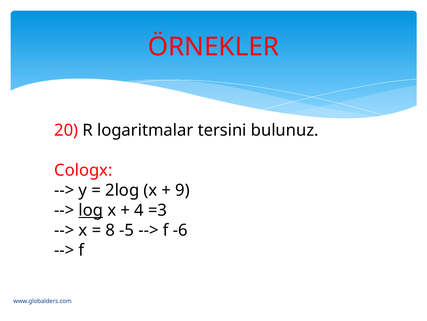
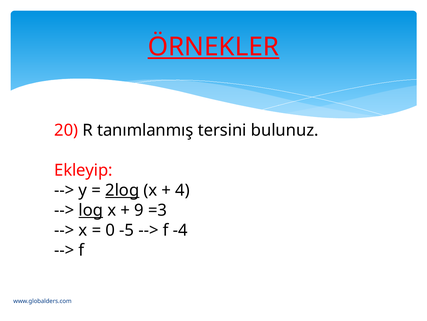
ÖRNEKLER underline: none -> present (213, 47)
logaritmalar: logaritmalar -> tanımlanmış (145, 130)
Cologx: Cologx -> Ekleyip (83, 170)
2log underline: none -> present (122, 190)
9: 9 -> 4 (183, 190)
4: 4 -> 9 (139, 210)
8: 8 -> 0 (110, 230)
-6: -6 -> -4 (180, 230)
